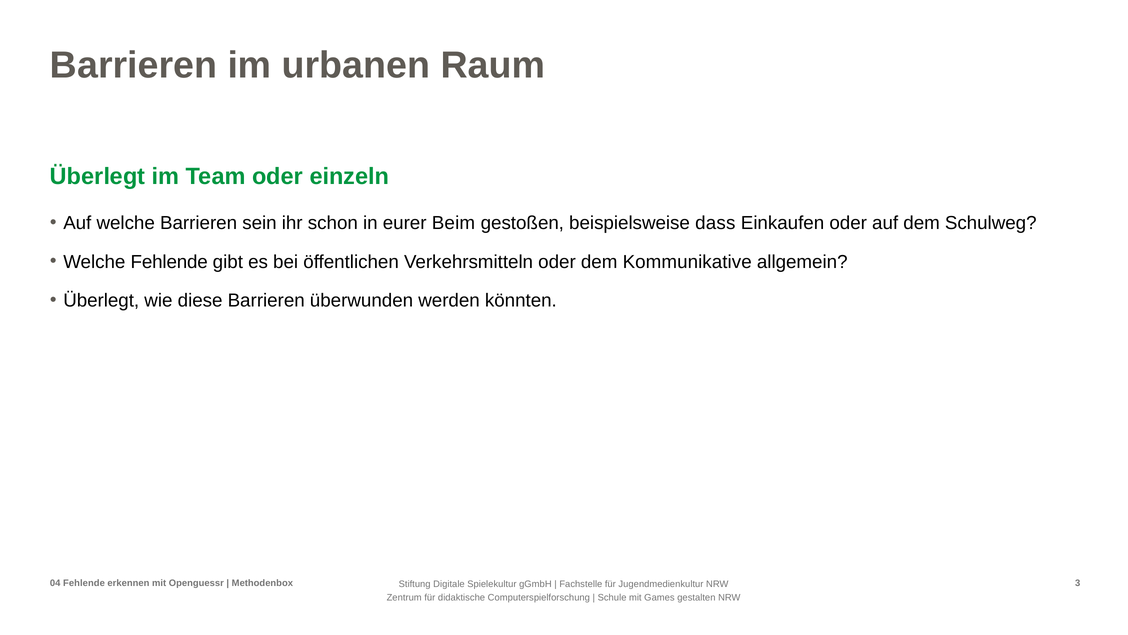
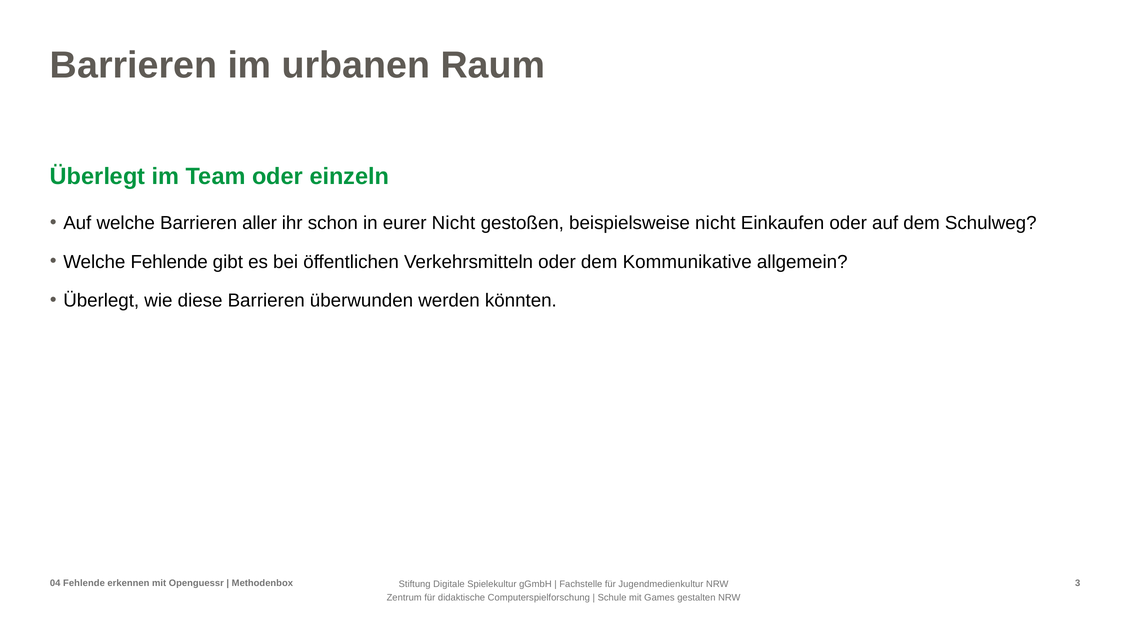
sein: sein -> aller (260, 223)
eurer Beim: Beim -> Nicht (453, 223)
beispielsweise dass: dass -> nicht (715, 223)
